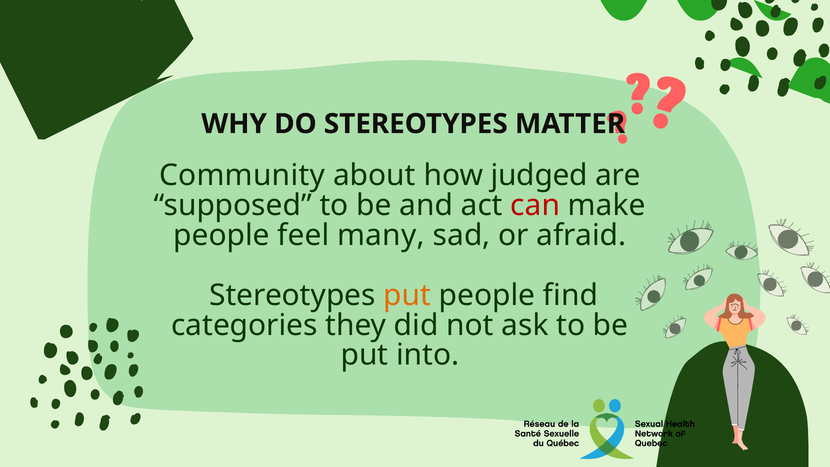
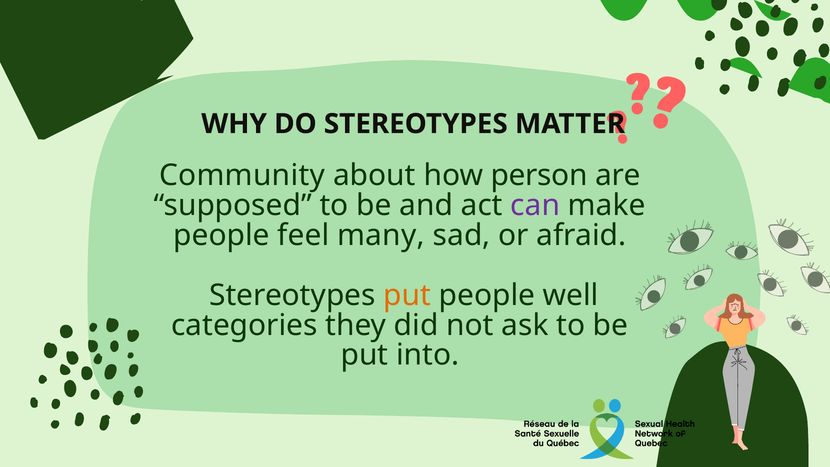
judged: judged -> person (539, 175)
can colour: red -> purple (535, 205)
find: find -> well (571, 295)
